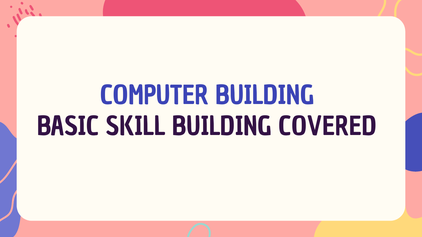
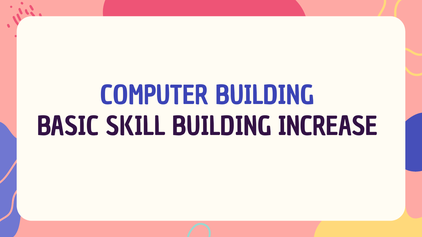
COVERED: COVERED -> INCREASE (328, 127)
